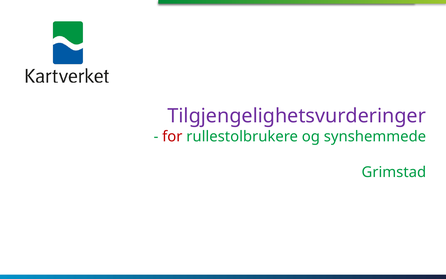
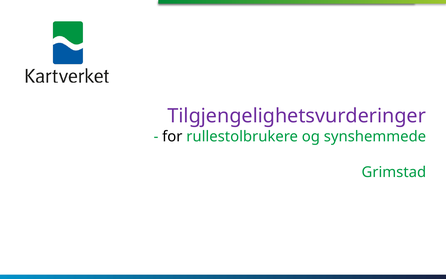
for colour: red -> black (172, 136)
